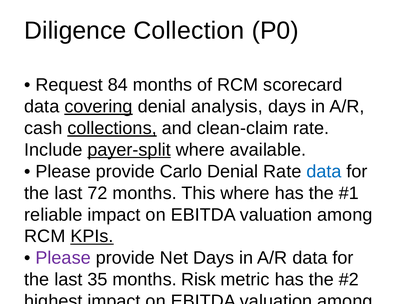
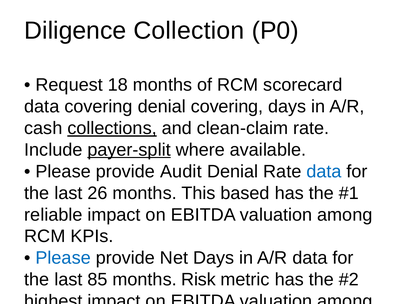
84: 84 -> 18 (118, 85)
covering underline: present -> none (99, 107)
denial analysis: analysis -> covering (227, 107)
Carlo: Carlo -> Audit (181, 172)
72: 72 -> 26 (98, 193)
This where: where -> based (245, 193)
KPIs underline: present -> none (92, 237)
Please colour: purple -> blue (63, 258)
35: 35 -> 85 (98, 280)
